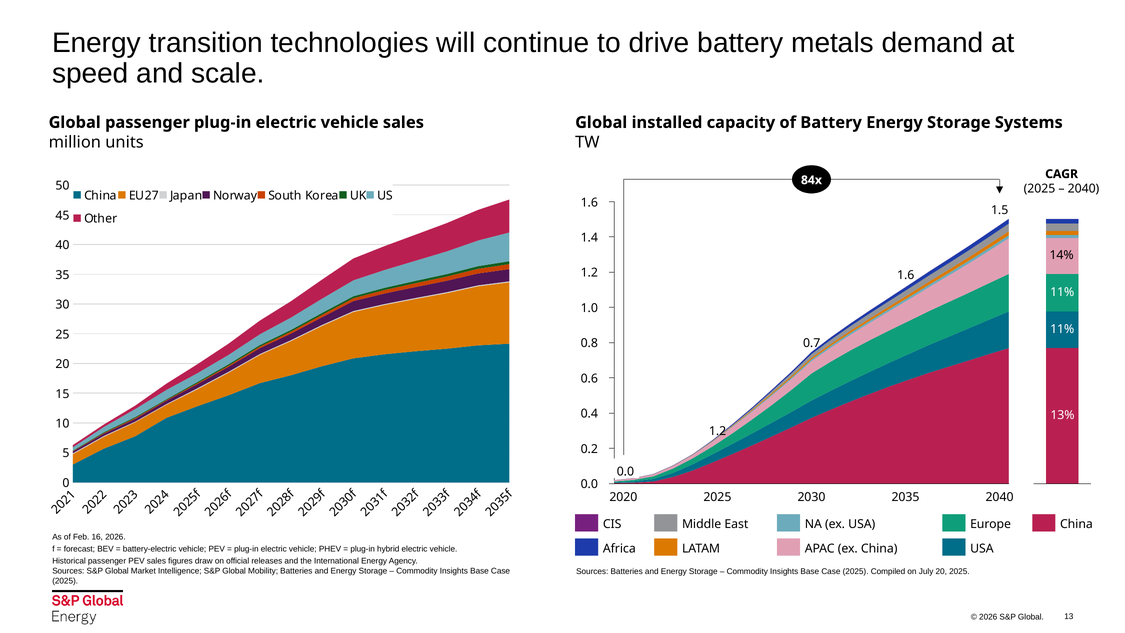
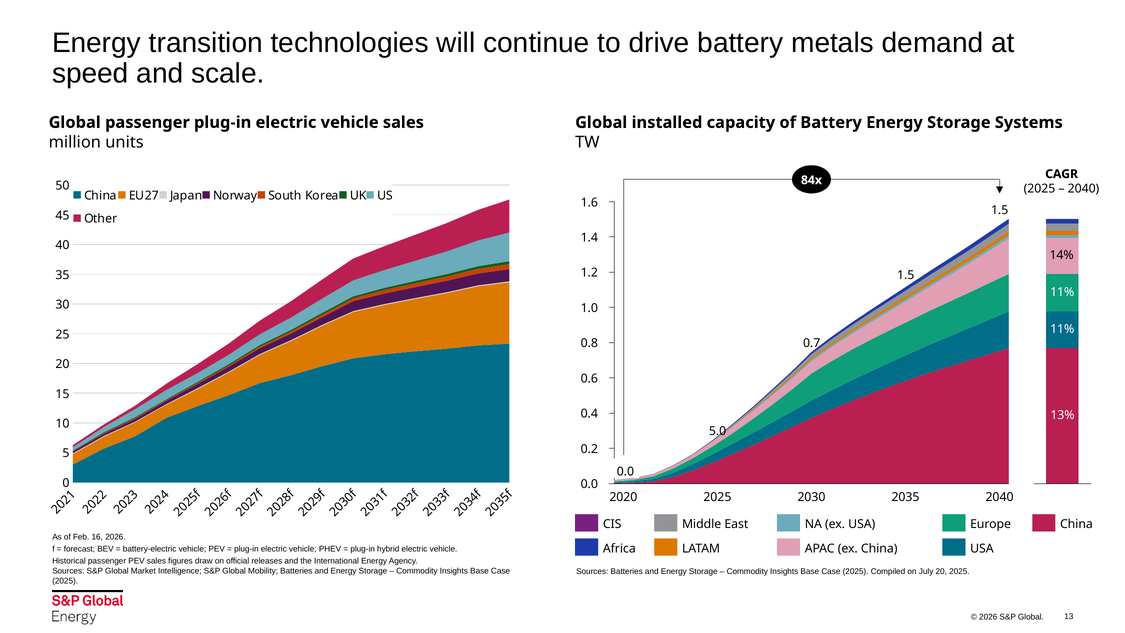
1.6: 1.6 -> 1.5 (906, 275)
1.2: 1.2 -> 5.0 (718, 431)
